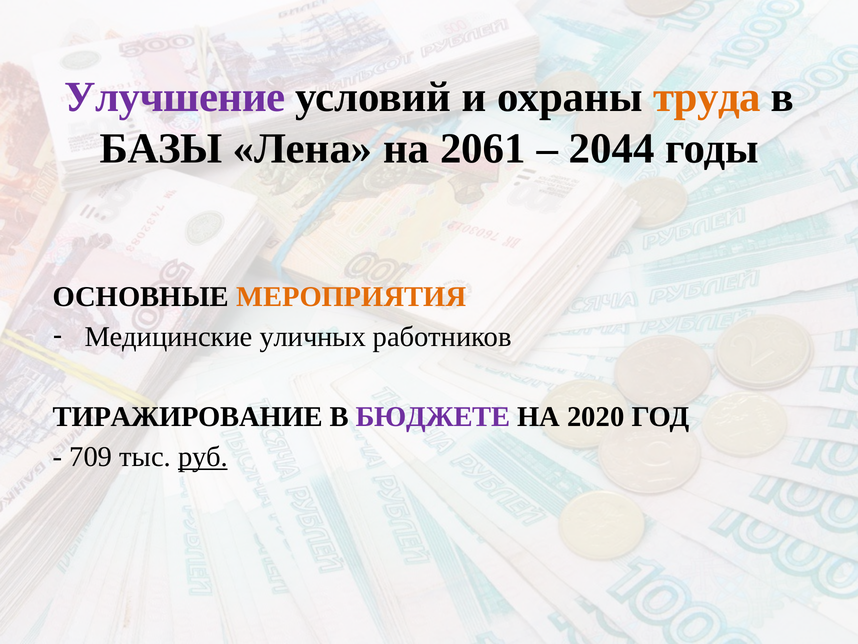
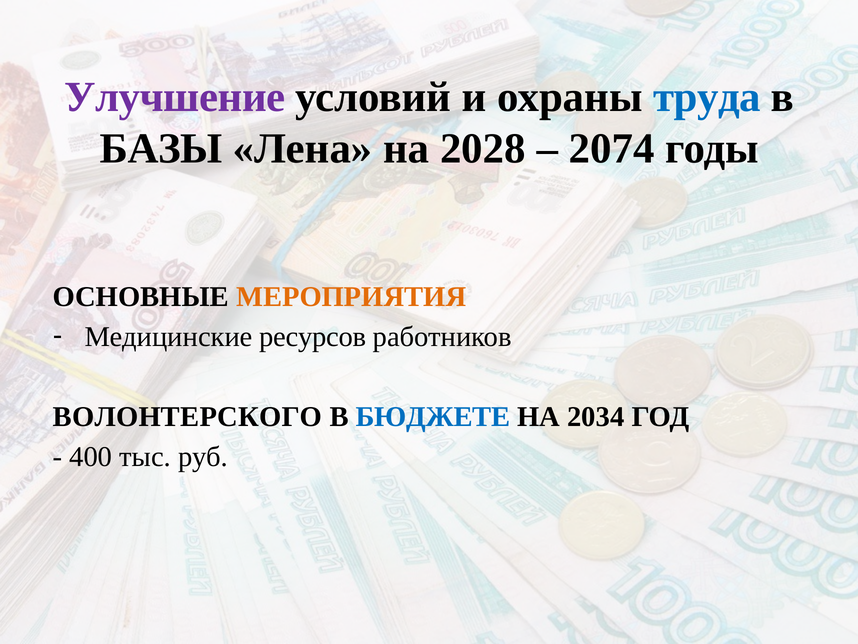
труда colour: orange -> blue (707, 97)
2061: 2061 -> 2028 (483, 148)
2044: 2044 -> 2074 (612, 148)
уличных: уличных -> ресурсов (313, 336)
ТИРАЖИРОВАНИЕ: ТИРАЖИРОВАНИЕ -> ВОЛОНТЕРСКОГО (187, 417)
БЮДЖЕТЕ colour: purple -> blue (433, 417)
2020: 2020 -> 2034 (596, 417)
709: 709 -> 400 (91, 457)
руб underline: present -> none (203, 457)
